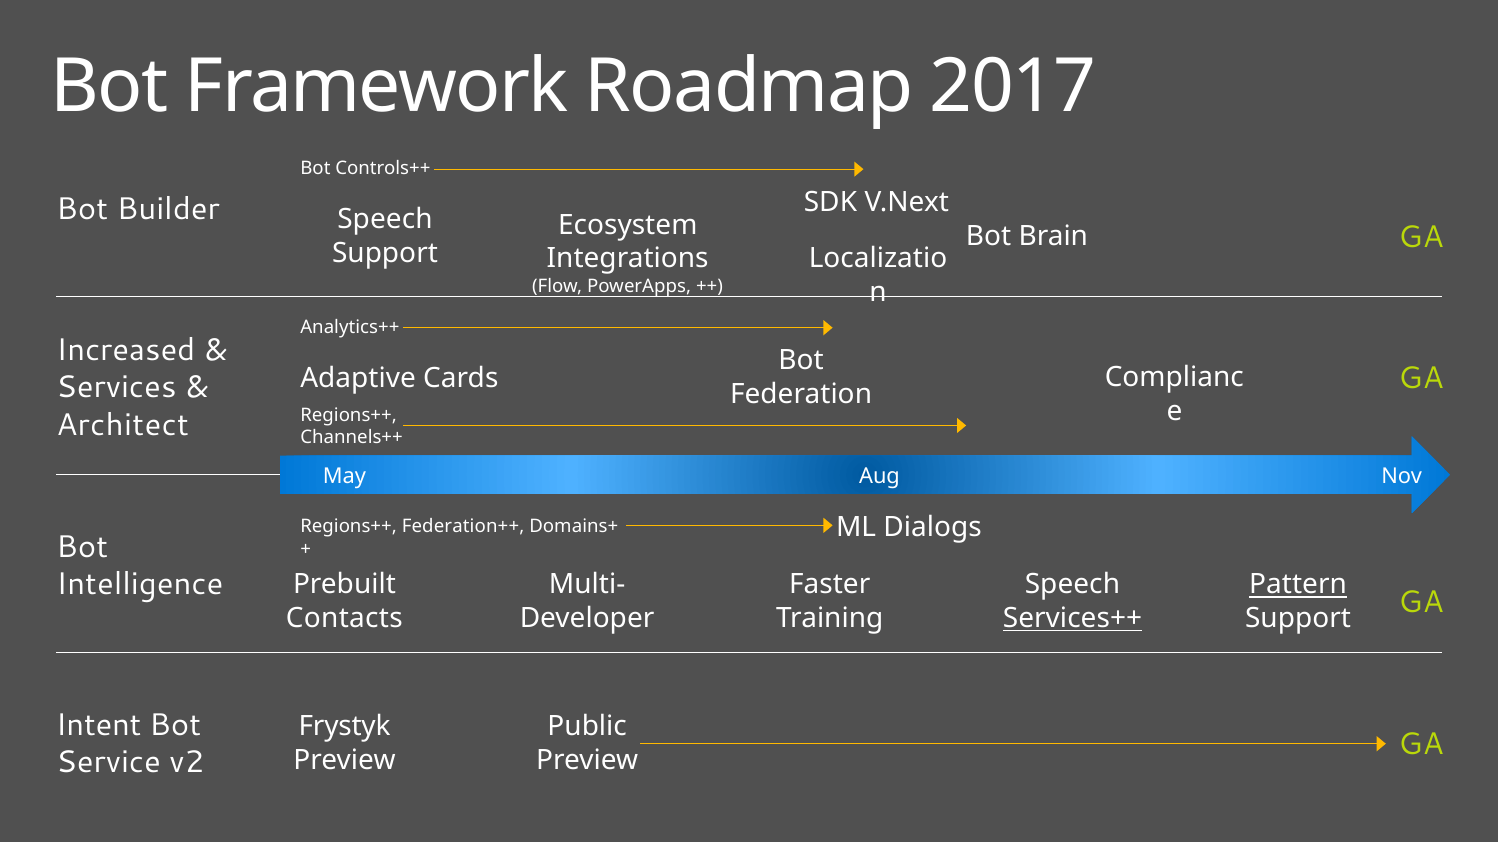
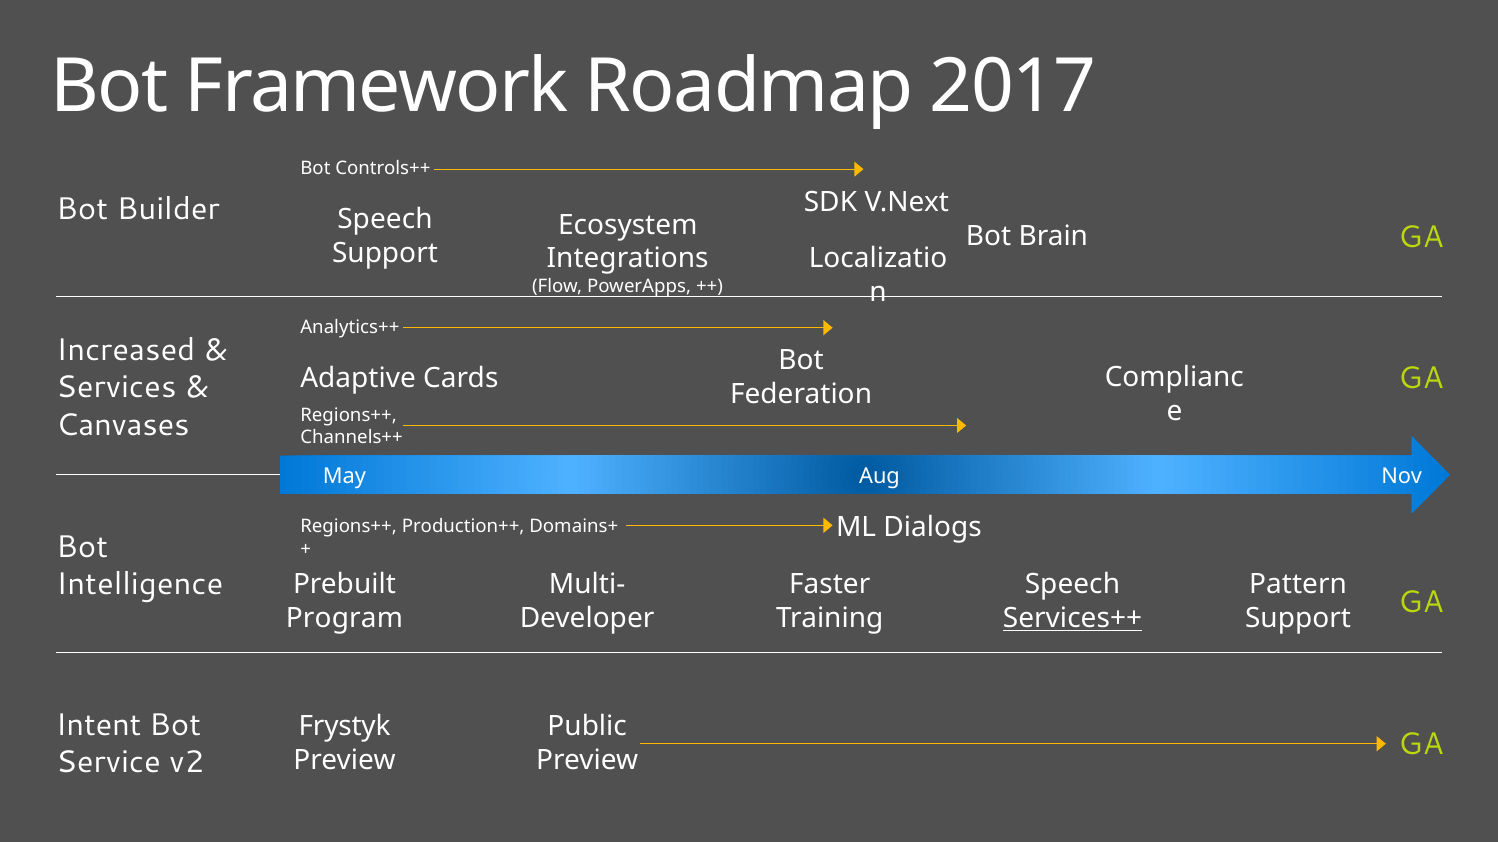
Architect: Architect -> Canvases (123, 425)
Federation++: Federation++ -> Production++ (463, 527)
Pattern underline: present -> none (1298, 585)
Contacts: Contacts -> Program (344, 619)
